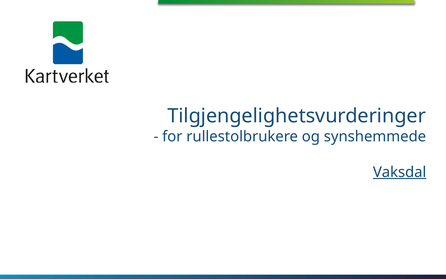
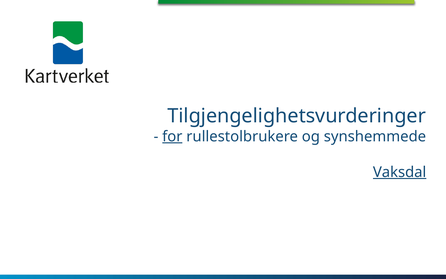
for underline: none -> present (172, 136)
